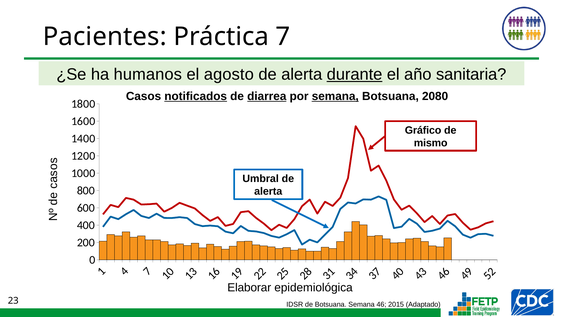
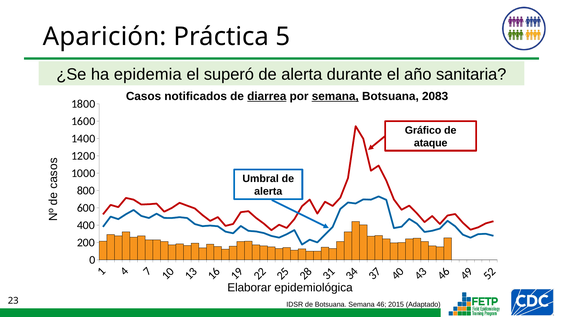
Pacientes: Pacientes -> Aparición (105, 37)
Práctica 7: 7 -> 5 (283, 37)
humanos: humanos -> epidemia (148, 74)
agosto: agosto -> superó (229, 74)
durante underline: present -> none (355, 74)
notificados underline: present -> none (196, 96)
2080: 2080 -> 2083 (435, 96)
mismo: mismo -> ataque (431, 143)
